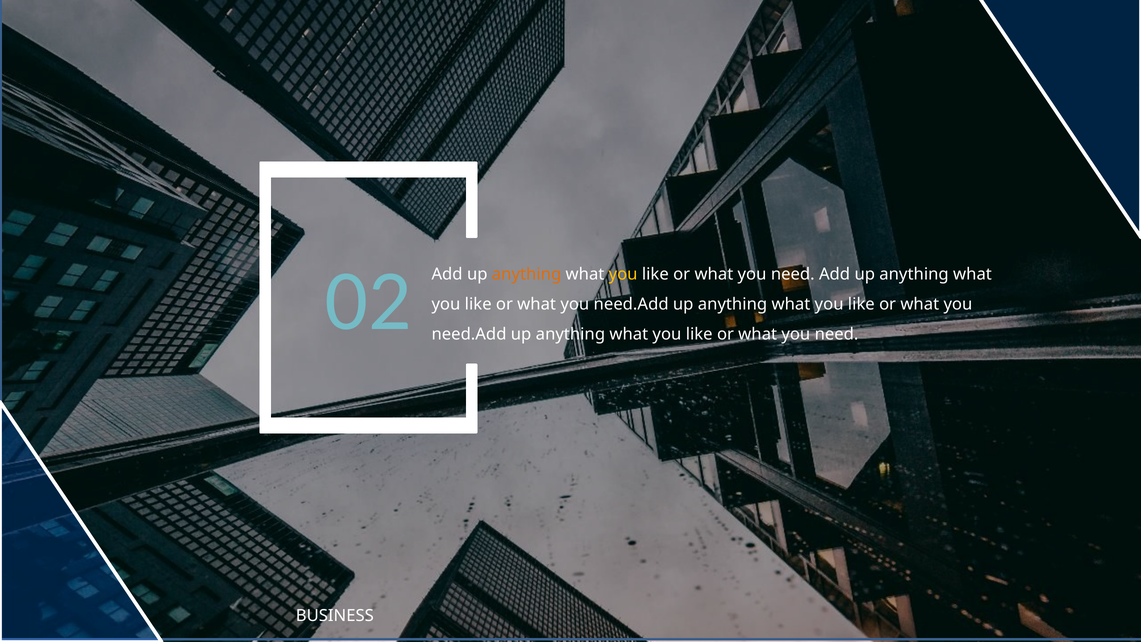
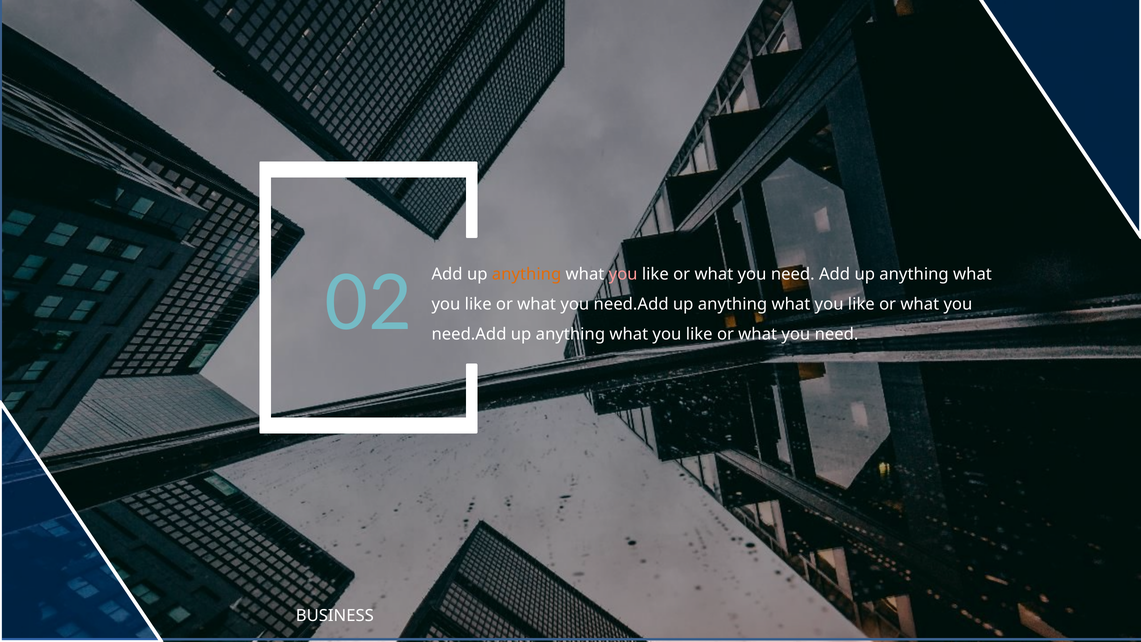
you colour: yellow -> pink (623, 274)
